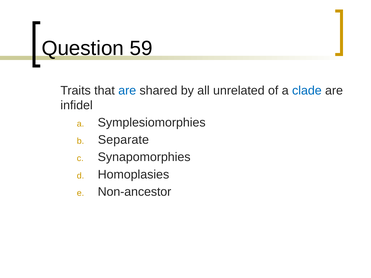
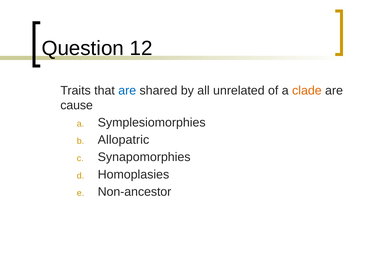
59: 59 -> 12 (141, 48)
clade colour: blue -> orange (307, 91)
infidel: infidel -> cause (77, 105)
Separate: Separate -> Allopatric (123, 140)
